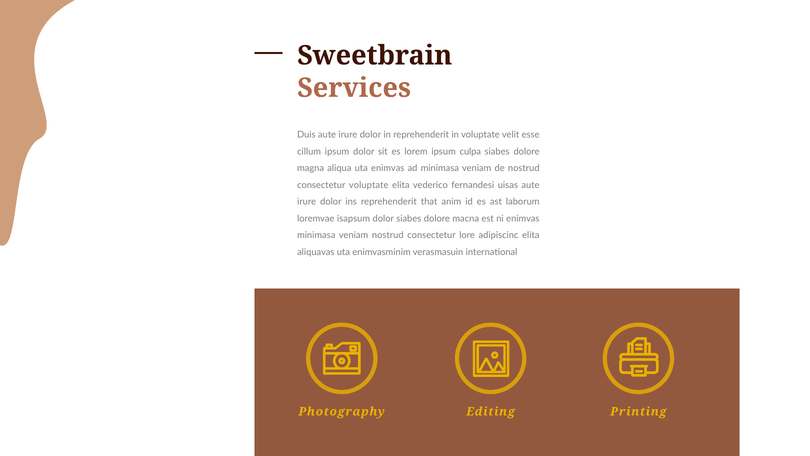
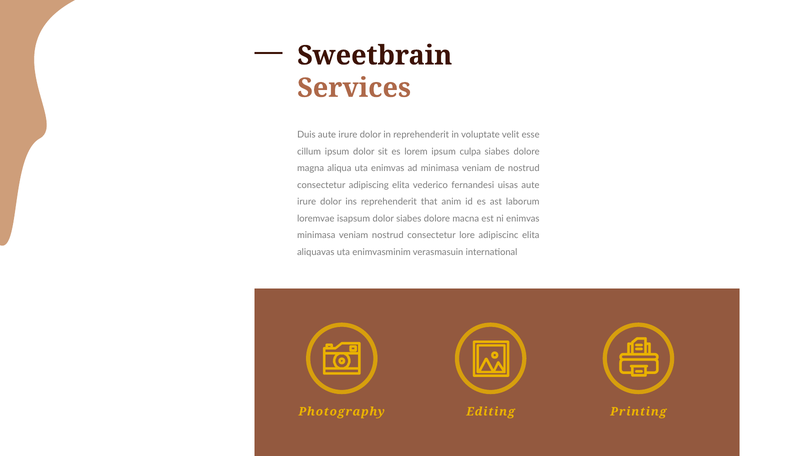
consectetur voluptate: voluptate -> adipiscing (369, 185)
